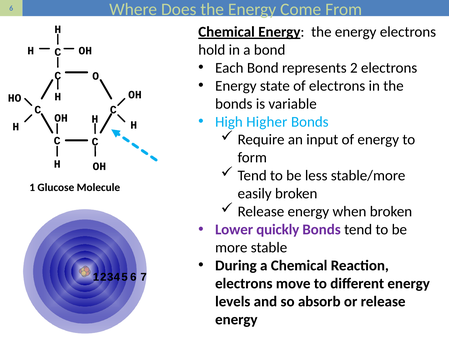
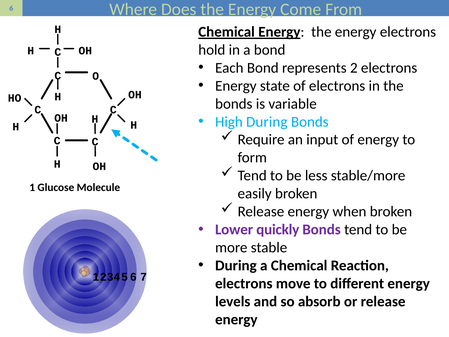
High Higher: Higher -> During (267, 122)
